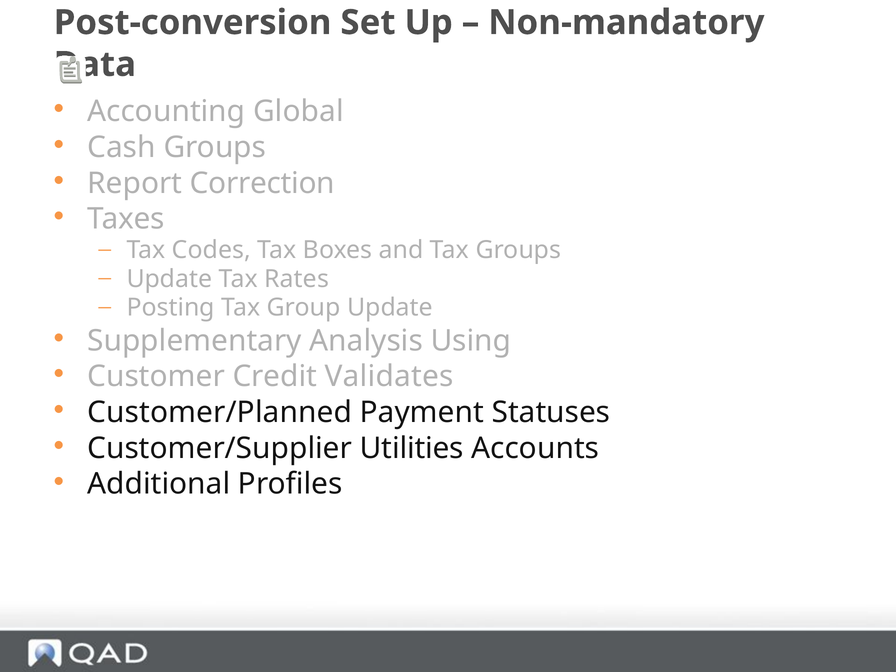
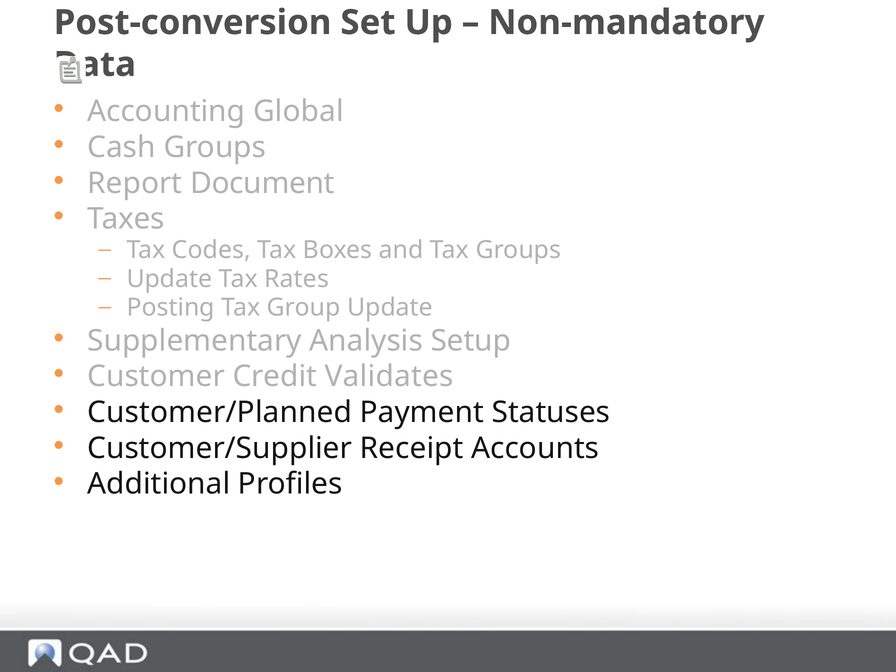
Correction: Correction -> Document (262, 183)
Using: Using -> Setup (471, 341)
Utilities: Utilities -> Receipt (412, 448)
